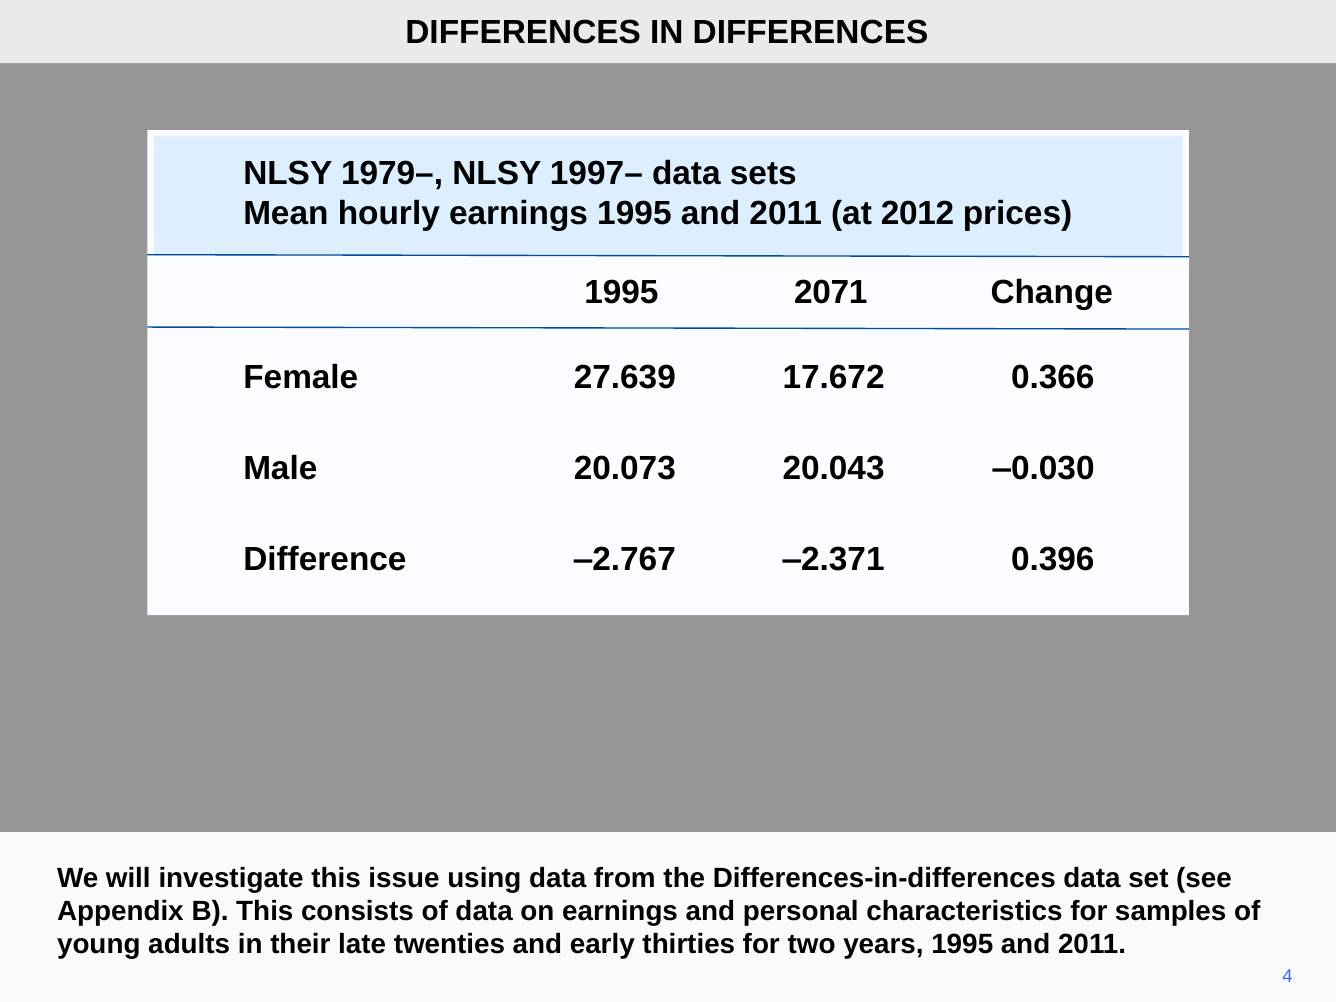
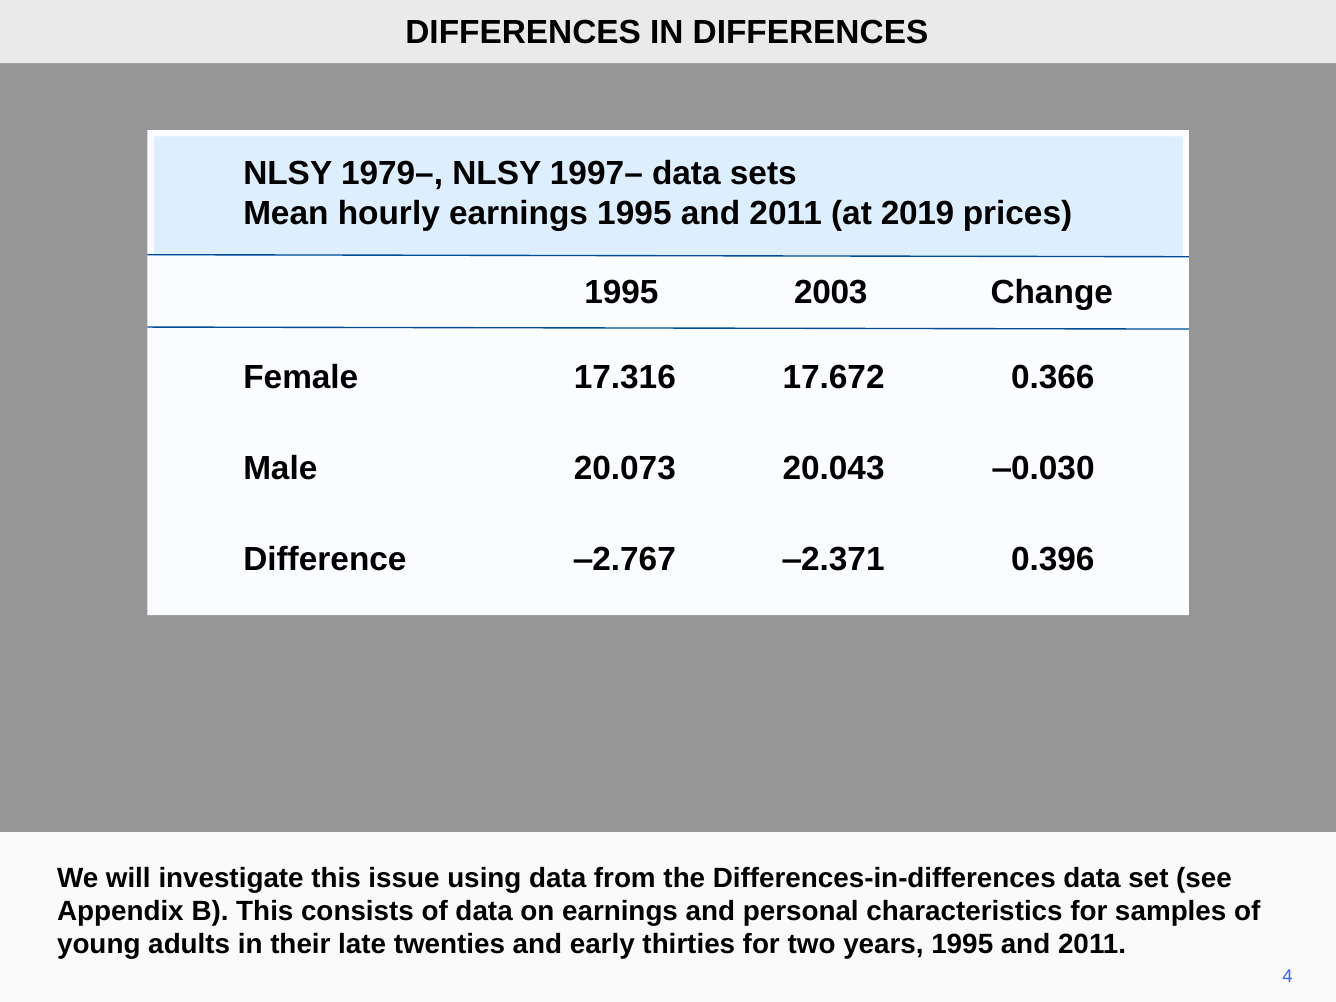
2012: 2012 -> 2019 (917, 214)
2071: 2071 -> 2003 (831, 293)
27.639: 27.639 -> 17.316 (625, 377)
